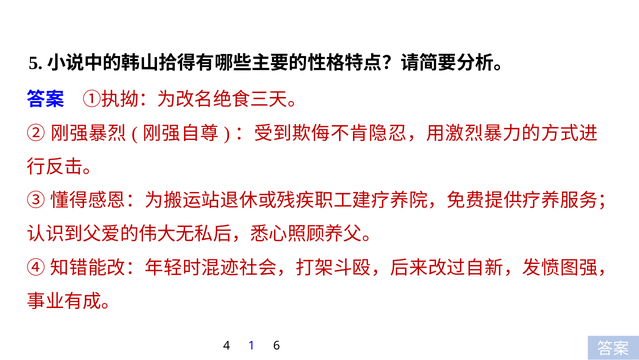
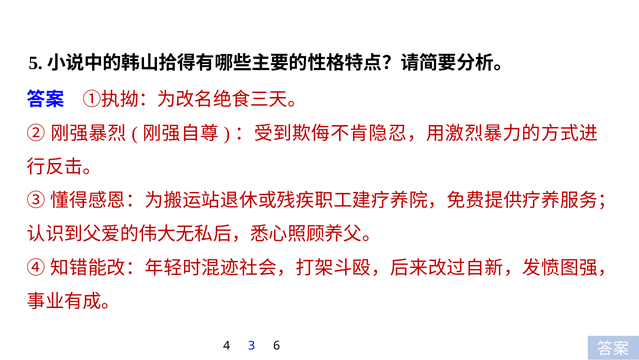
1: 1 -> 3 (252, 345)
